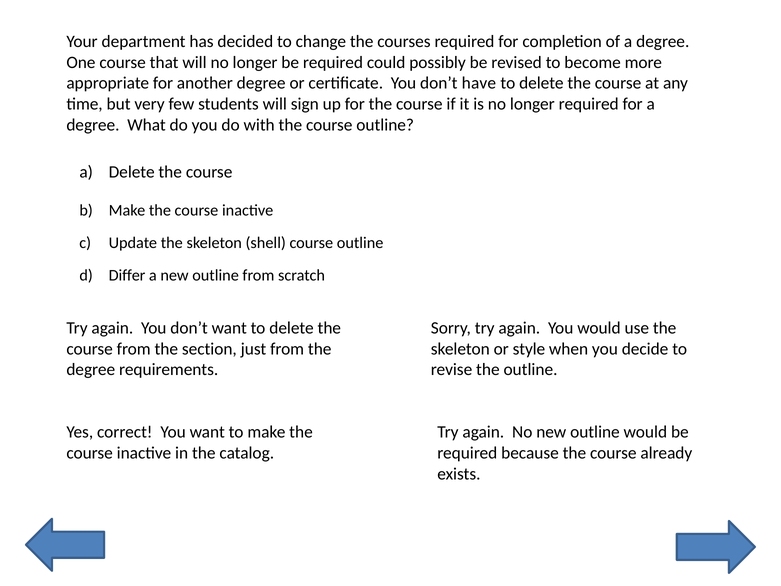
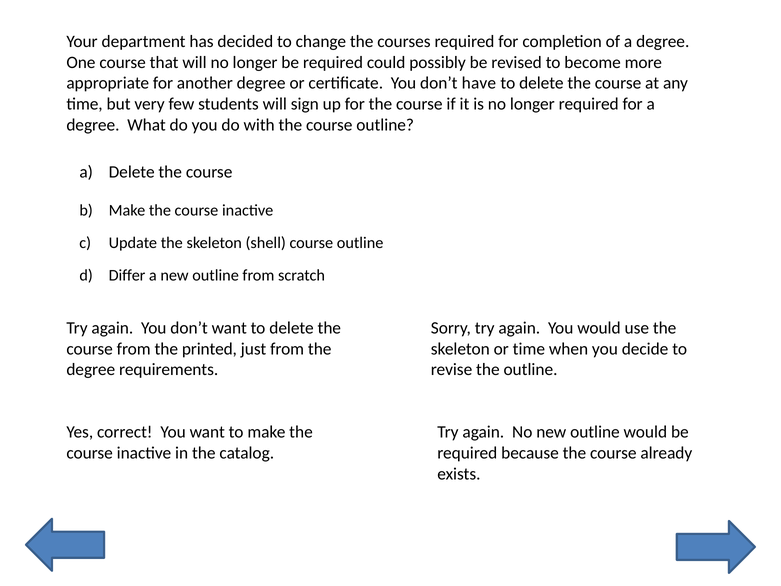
or style: style -> time (529, 349)
section: section -> printed (209, 349)
